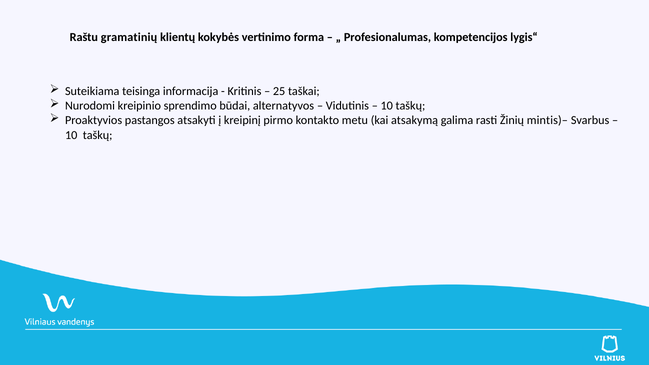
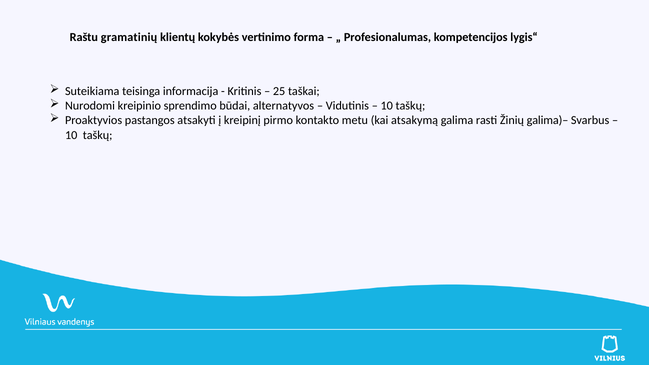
mintis)–: mintis)– -> galima)– (547, 120)
